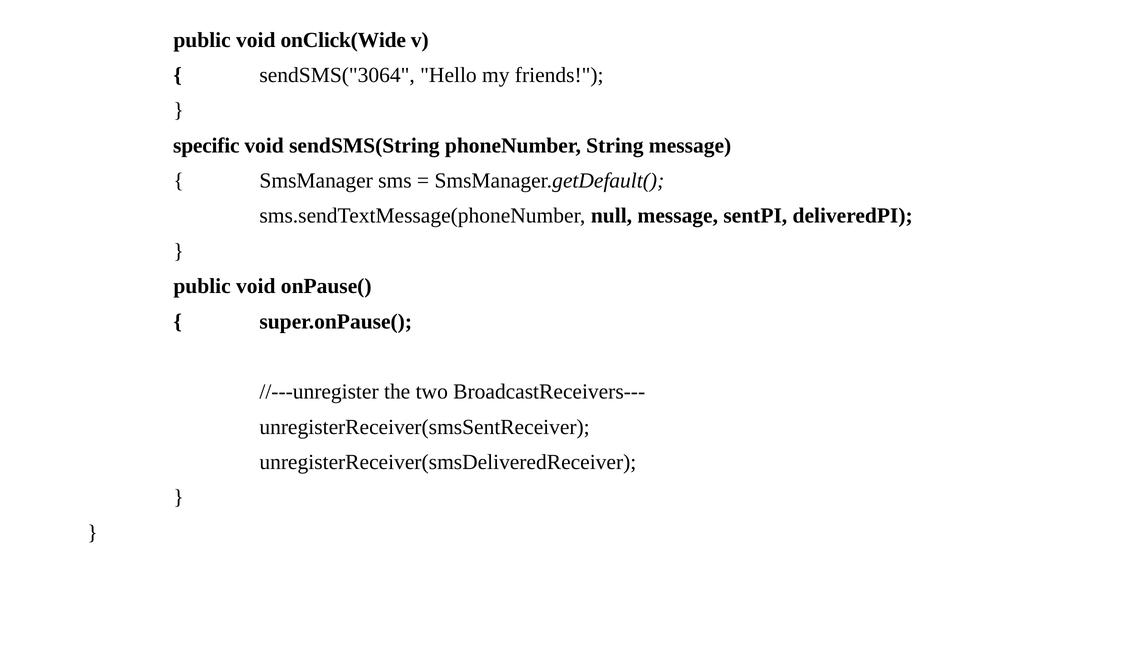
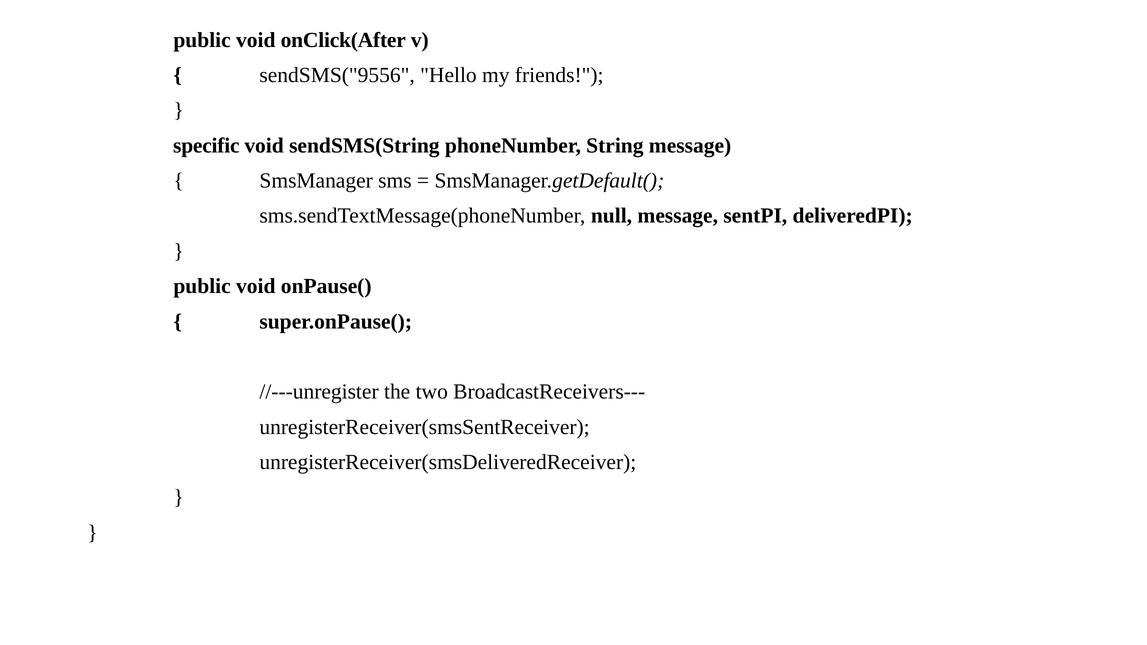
onClick(Wide: onClick(Wide -> onClick(After (343, 40)
sendSMS("3064: sendSMS("3064 -> sendSMS("9556 (337, 75)
